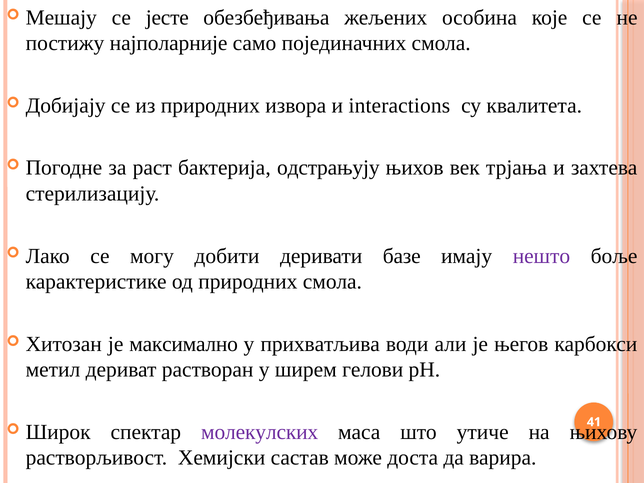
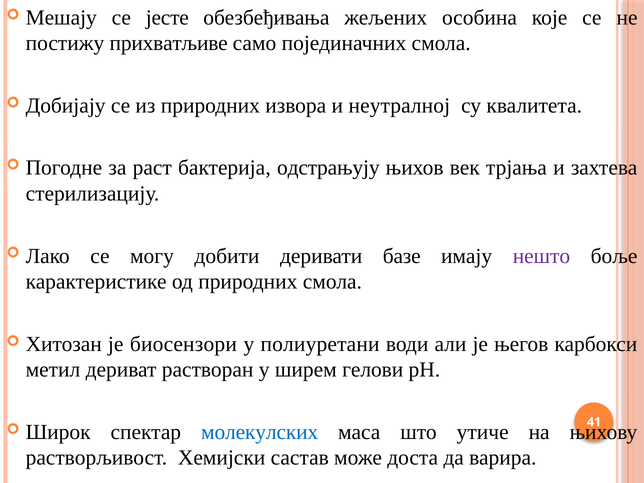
најполарније: најполарније -> прихватљиве (169, 43)
interactions: interactions -> неутралној (399, 106)
максимално: максимално -> биосензори (183, 344)
прихватљива: прихватљива -> полиуретани (320, 344)
молекулских colour: purple -> blue (260, 432)
